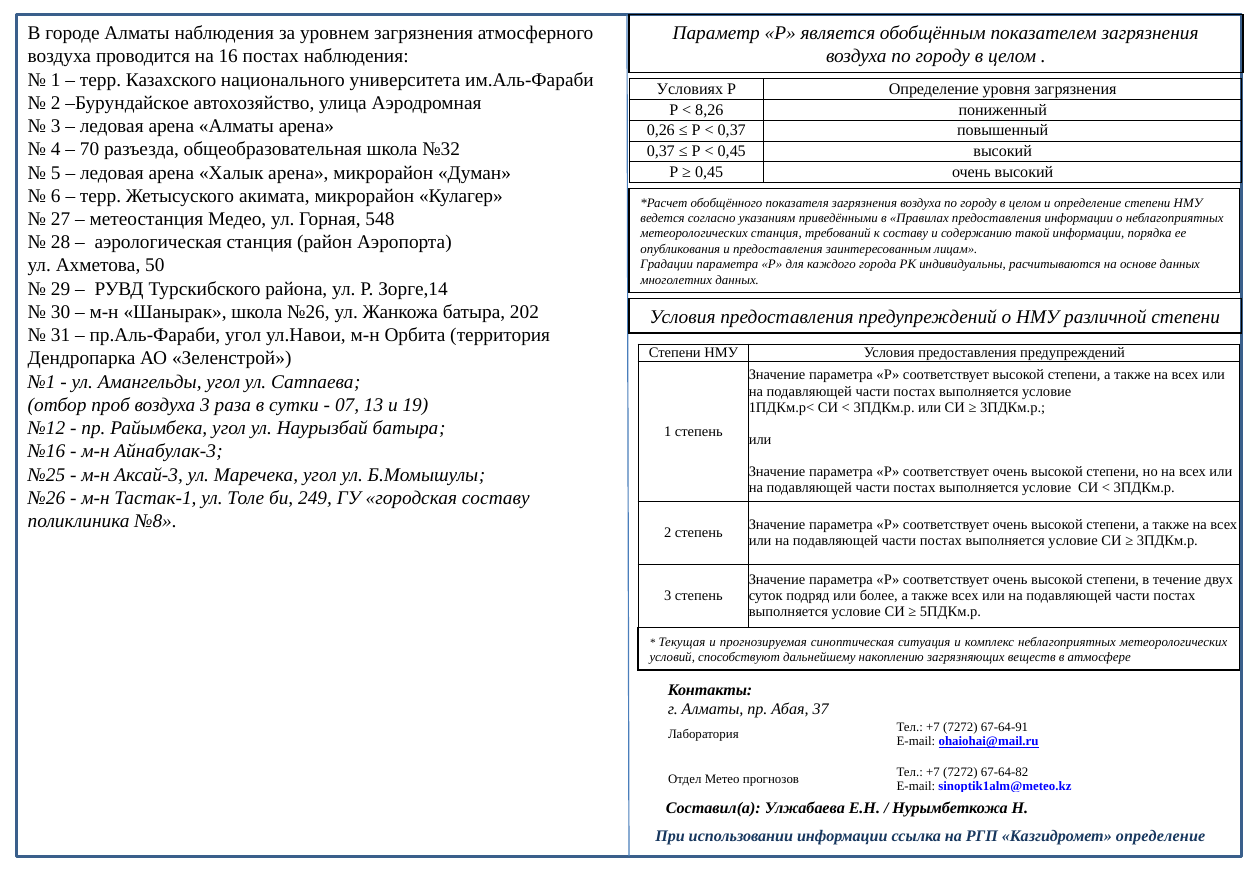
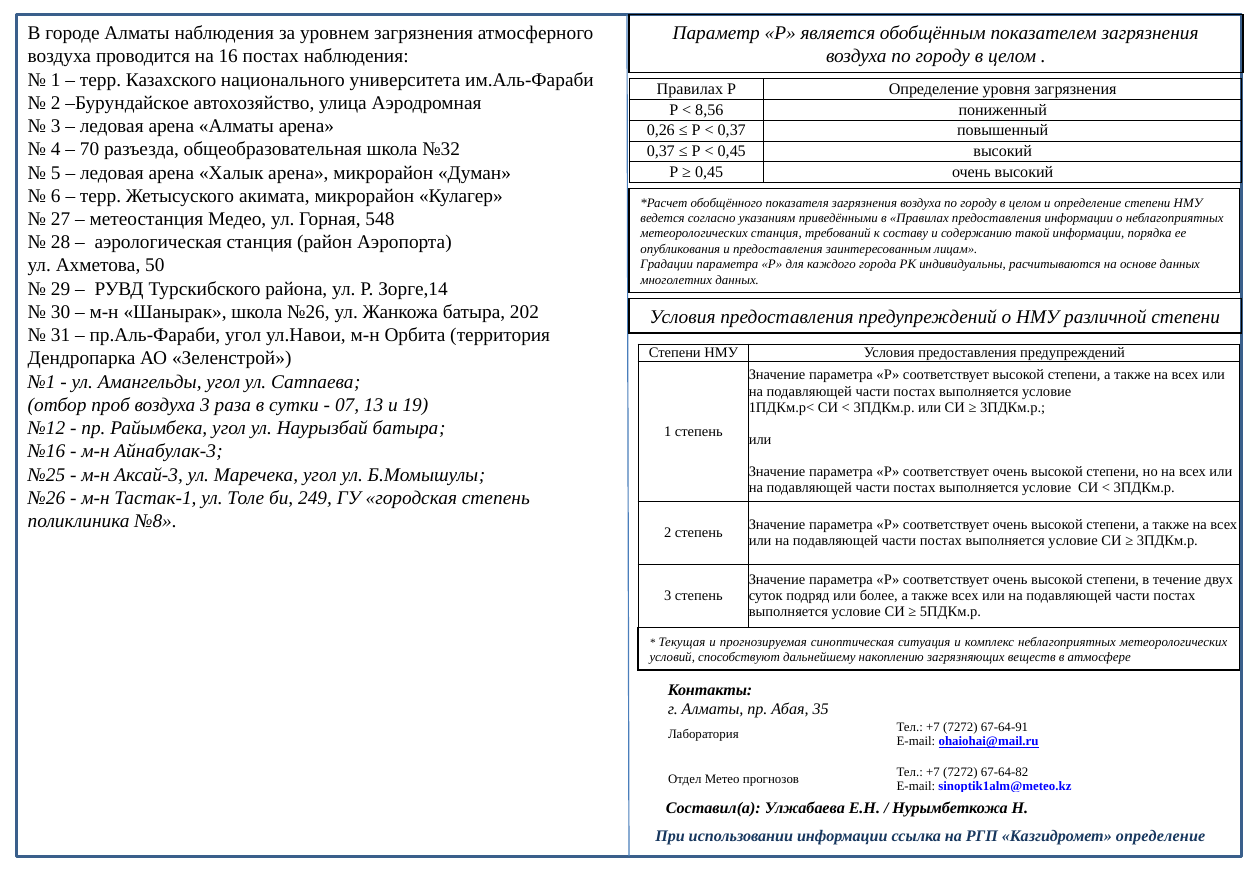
Условиях: Условиях -> Правилах (690, 89)
8,26: 8,26 -> 8,56 (709, 110)
городская составу: составу -> степень (496, 498)
37: 37 -> 35 (821, 709)
